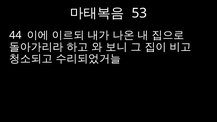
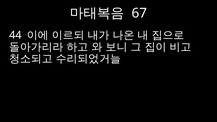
53: 53 -> 67 (139, 13)
